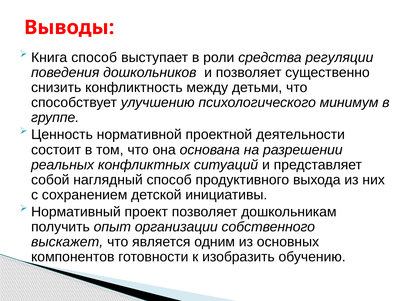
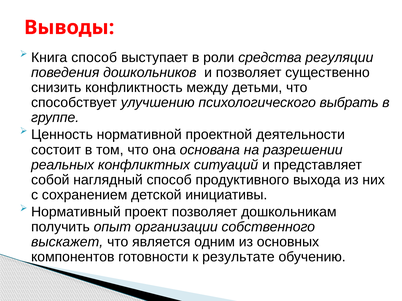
минимум: минимум -> выбрать (349, 103)
изобразить: изобразить -> результате (238, 257)
